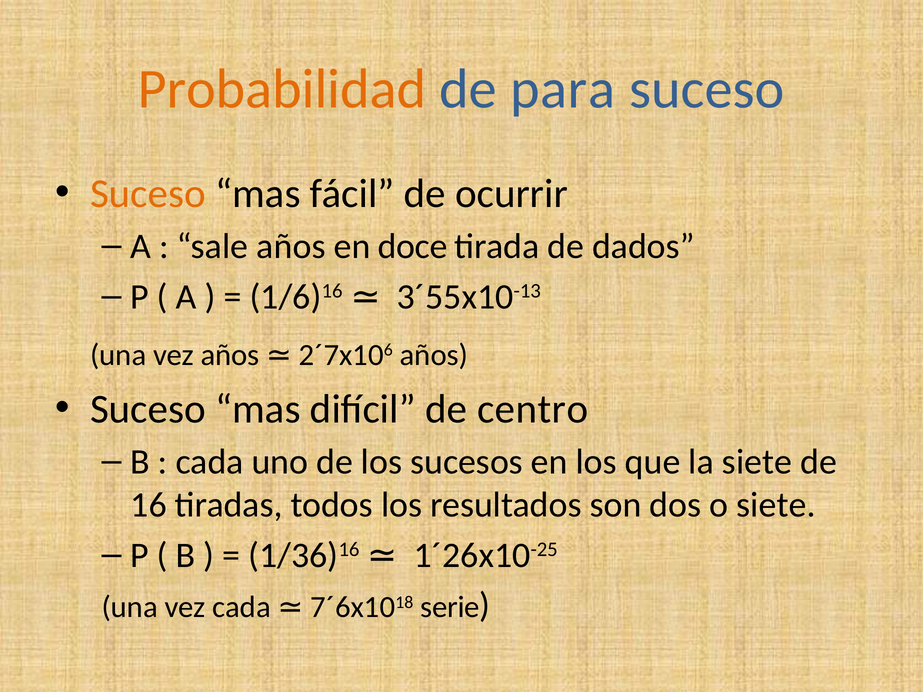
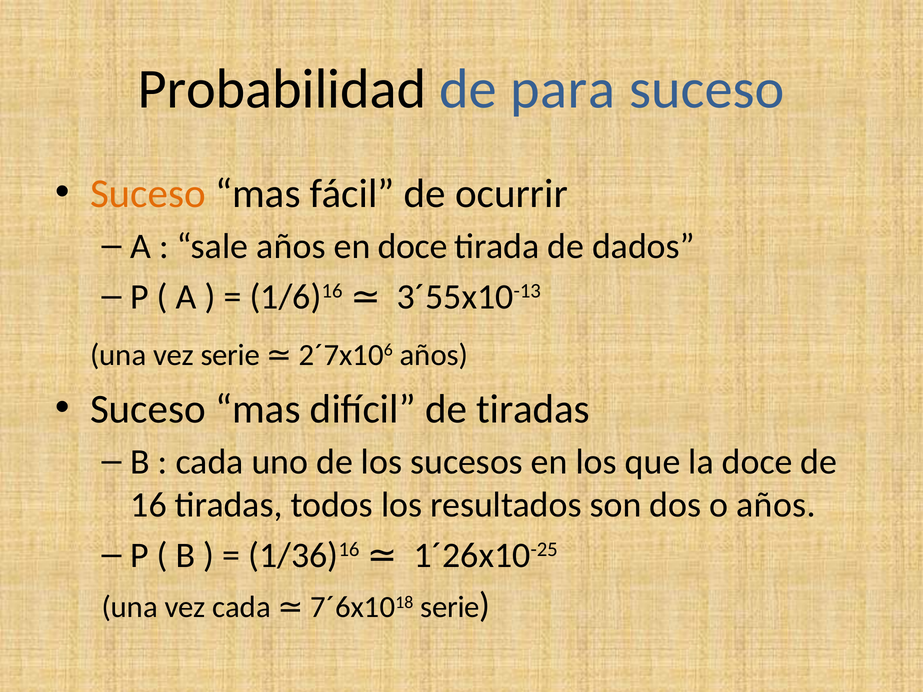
Probabilidad colour: orange -> black (282, 89)
vez años: años -> serie (230, 355)
de centro: centro -> tiradas (533, 409)
la siete: siete -> doce (757, 462)
o siete: siete -> años (776, 505)
